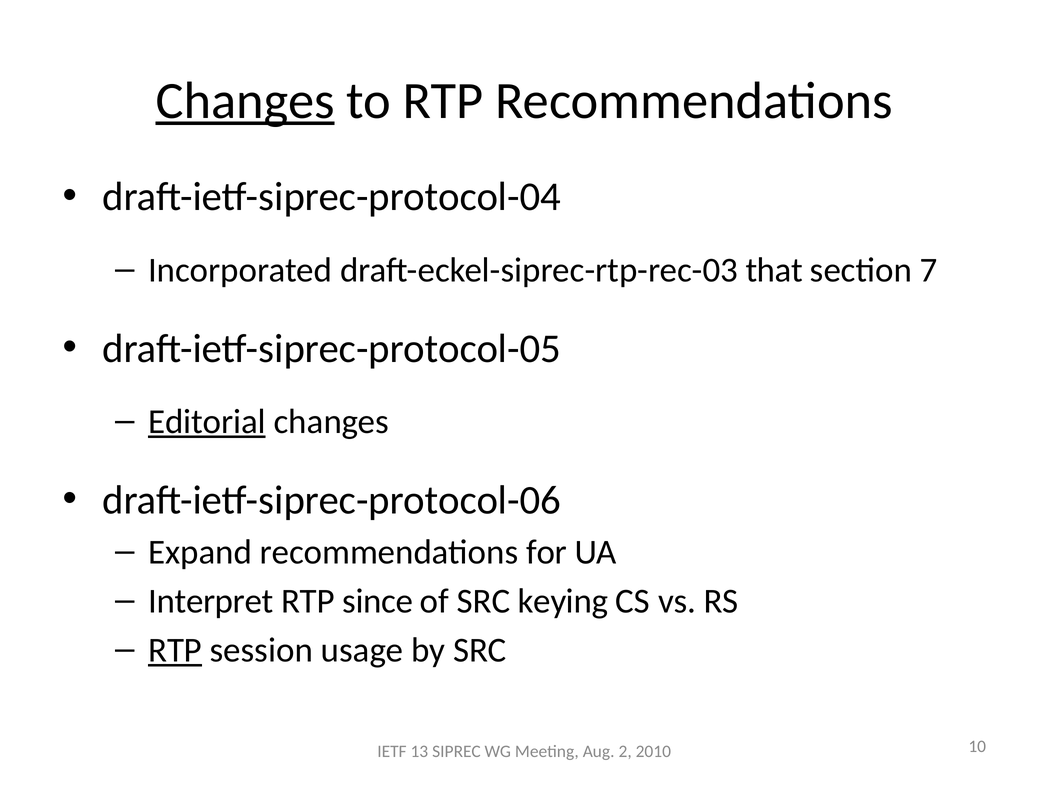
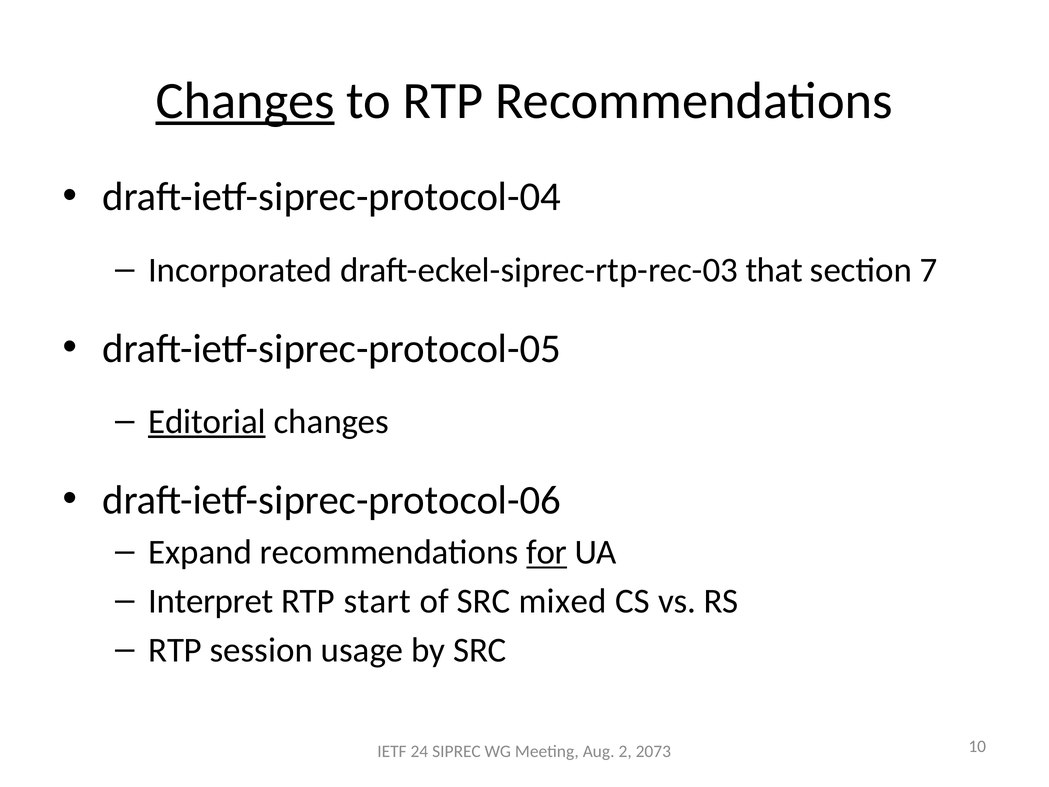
for underline: none -> present (547, 552)
since: since -> start (377, 601)
keying: keying -> mixed (563, 601)
RTP underline: present -> none (175, 650)
13: 13 -> 24 (419, 751)
2010: 2010 -> 2073 (653, 751)
